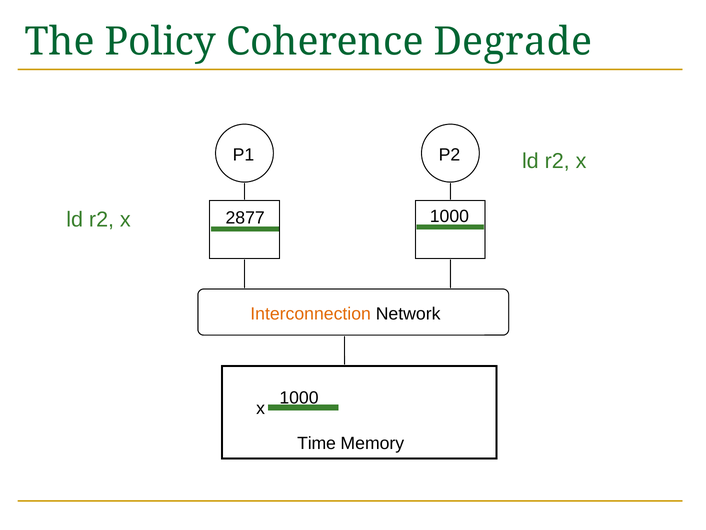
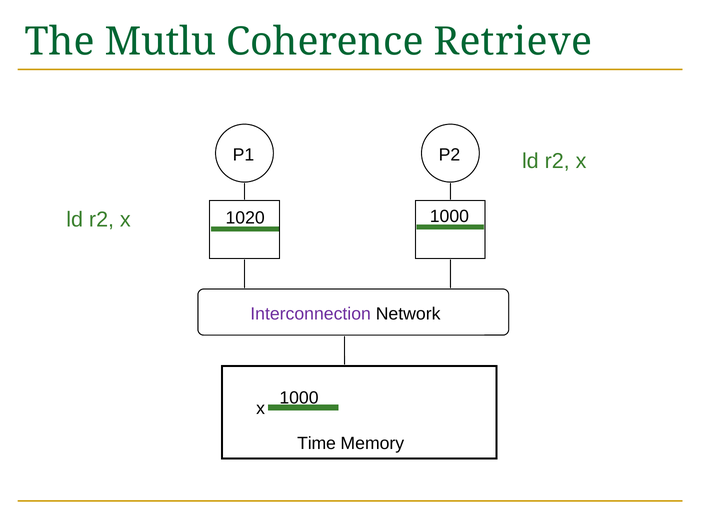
Policy: Policy -> Mutlu (160, 42)
Degrade: Degrade -> Retrieve (513, 42)
2877: 2877 -> 1020 (245, 218)
Interconnection colour: orange -> purple (311, 314)
